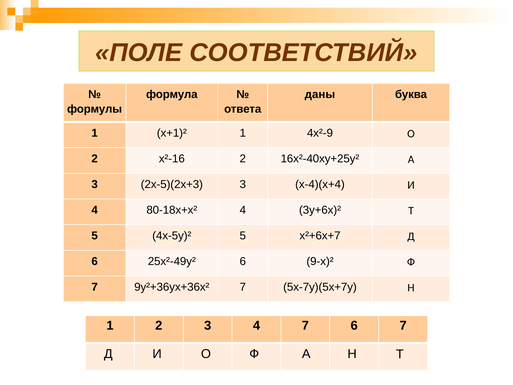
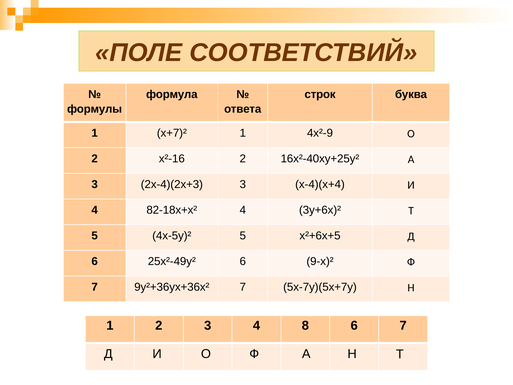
даны: даны -> строк (320, 94)
x+1)²: x+1)² -> x+7)² (172, 133)
2x-5)(2x+3: 2x-5)(2x+3 -> 2x-4)(2x+3 (172, 184)
80-18x+x²: 80-18x+x² -> 82-18x+x² (172, 210)
x²+6x+7: x²+6x+7 -> x²+6x+5 (320, 236)
4 7: 7 -> 8 (305, 325)
